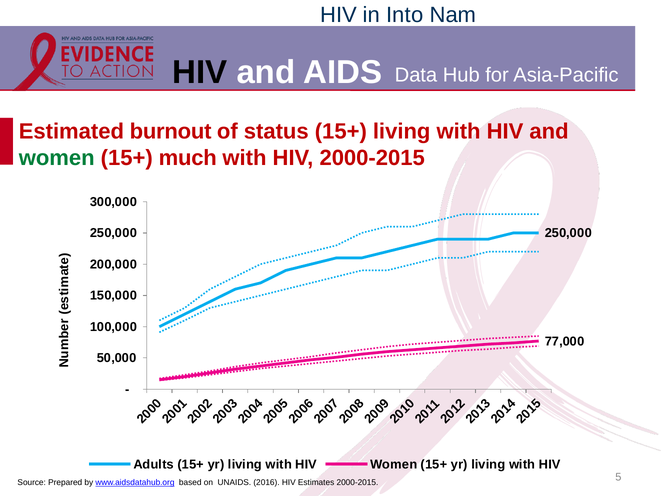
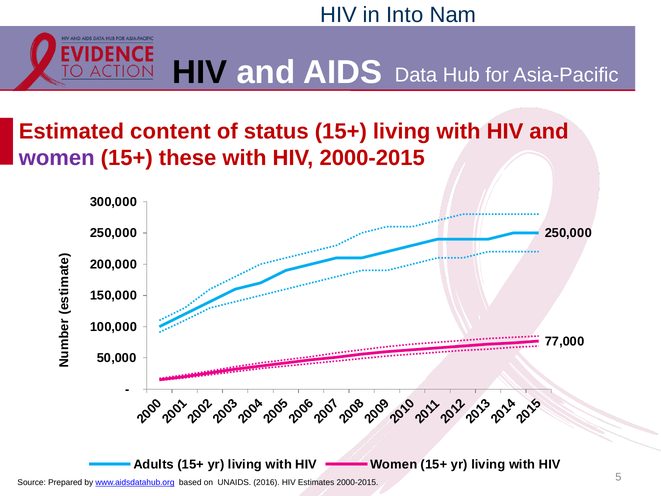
burnout: burnout -> content (170, 132)
women colour: green -> purple (57, 158)
much: much -> these (188, 158)
